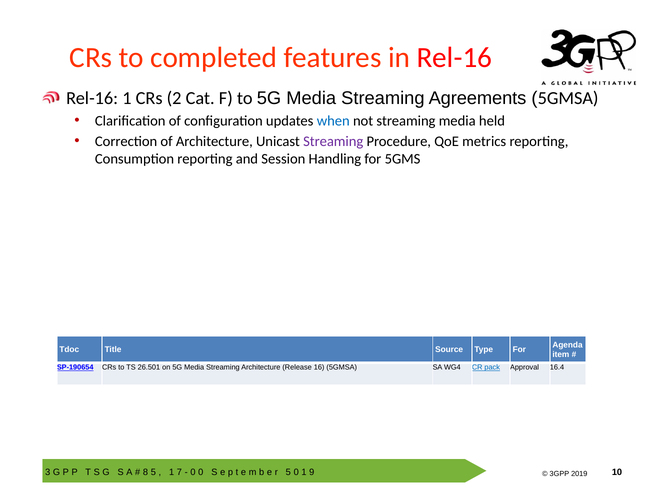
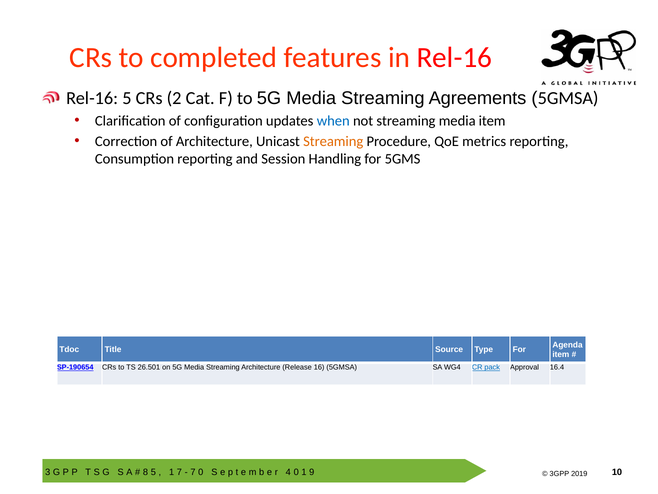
Rel-16 1: 1 -> 5 (127, 98)
media held: held -> item (492, 121)
Streaming colour: purple -> orange (333, 141)
0: 0 -> 7 (193, 472)
5: 5 -> 4 (288, 472)
